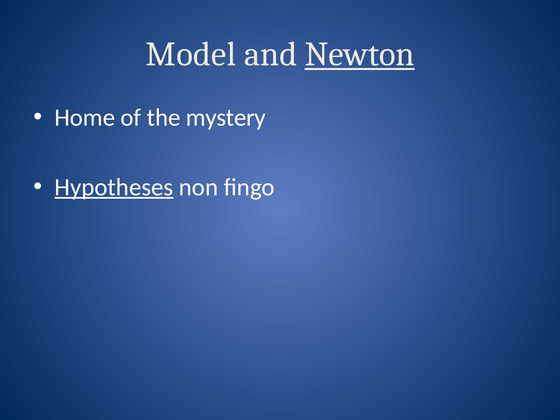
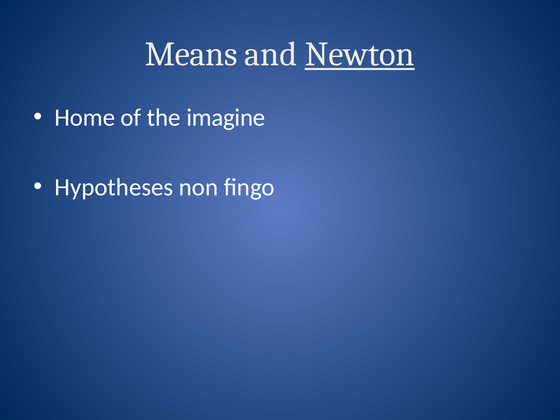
Model: Model -> Means (191, 54)
mystery: mystery -> imagine (226, 117)
Hypotheses underline: present -> none (114, 187)
